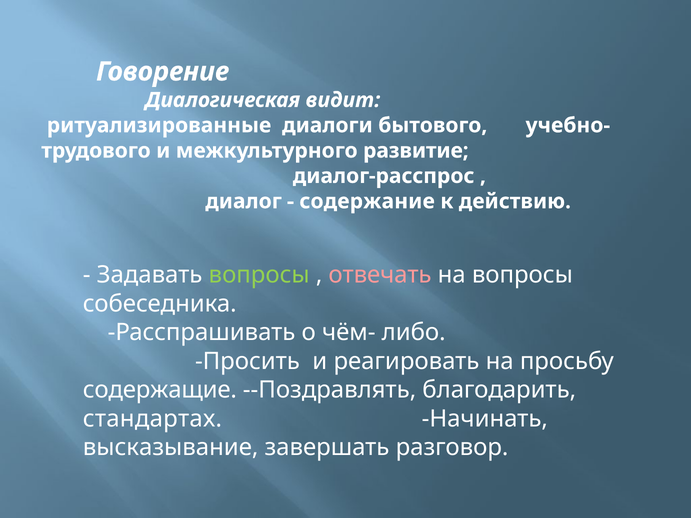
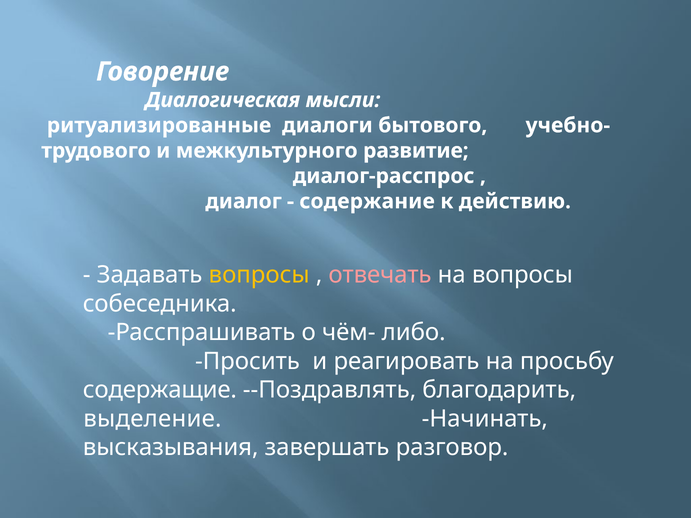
видит: видит -> мысли (343, 100)
вопросы colour: light green -> yellow (259, 275)
стандартах: стандартах -> выделение (152, 419)
высказывание: высказывание -> высказывания (171, 448)
